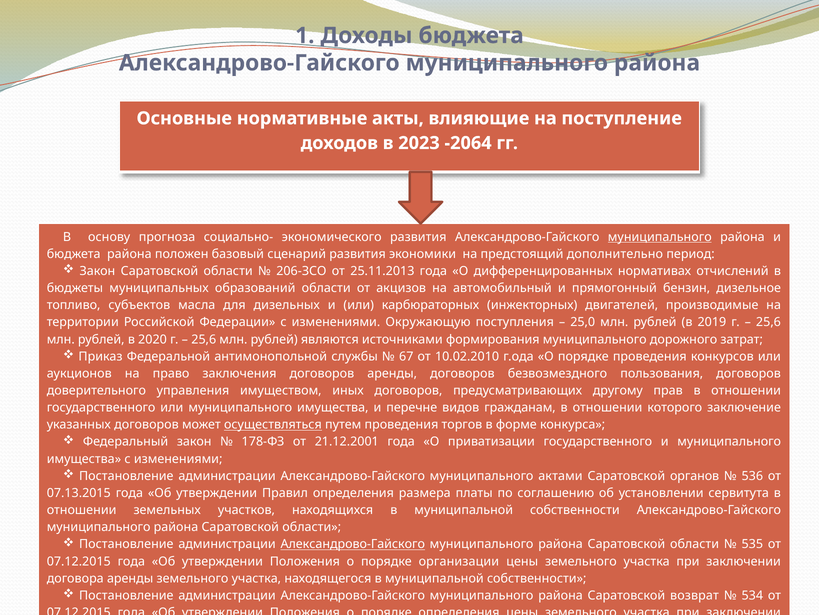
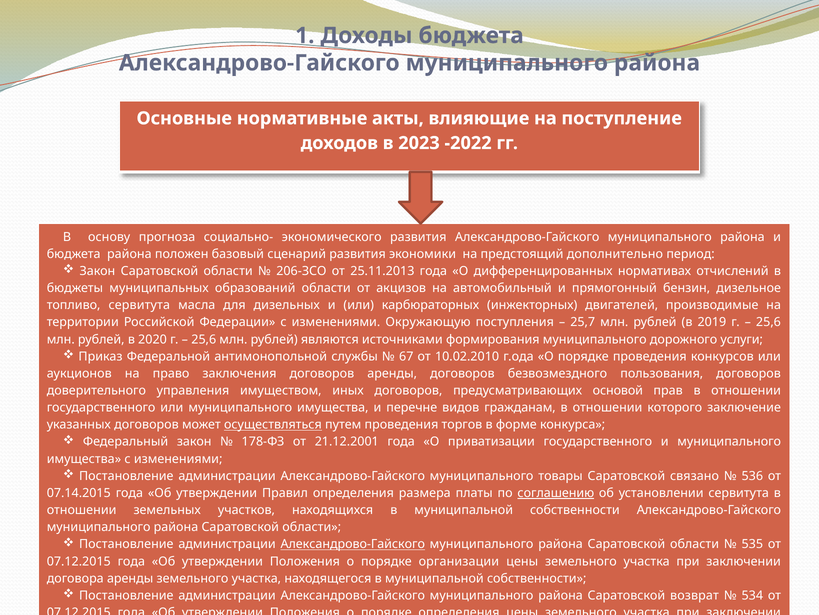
-2064: -2064 -> -2022 (468, 143)
муниципального underline: present -> none (660, 237)
топливо субъектов: субъектов -> сервитута (139, 305)
25,0: 25,0 -> 25,7 (583, 322)
затрат: затрат -> услуги (742, 339)
другому: другому -> основой (618, 390)
актами: актами -> товары (561, 475)
органов: органов -> связано (695, 475)
07.13.2015: 07.13.2015 -> 07.14.2015 (79, 492)
соглашению underline: none -> present (556, 492)
